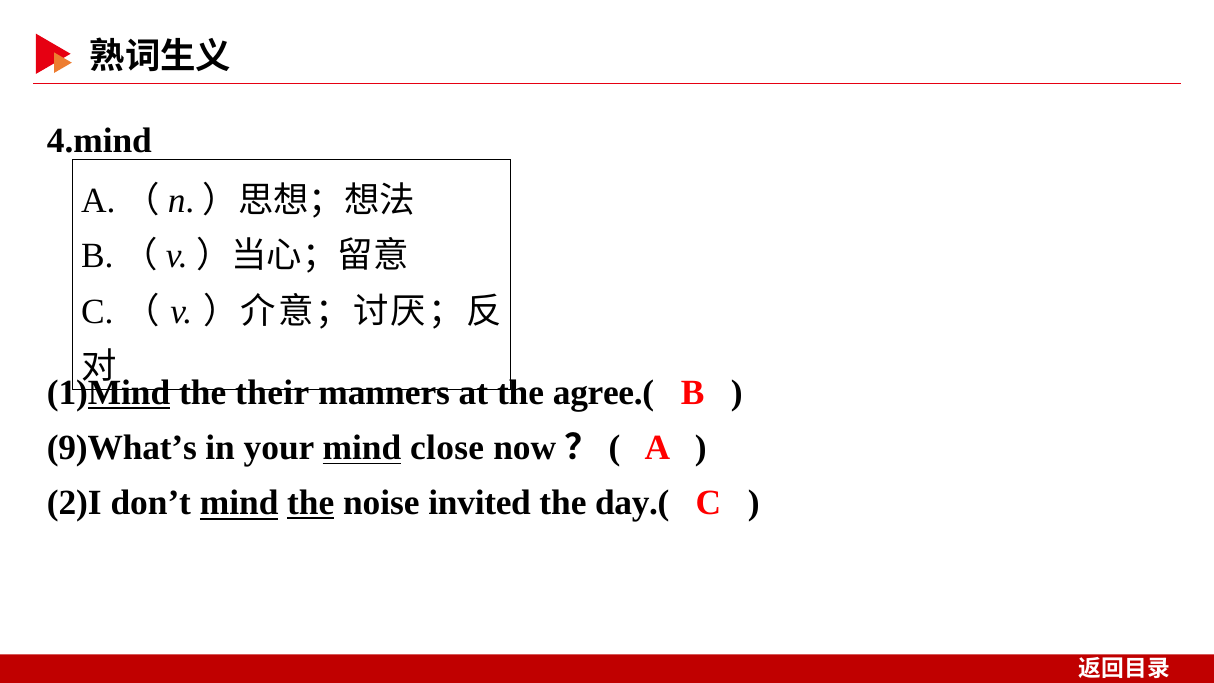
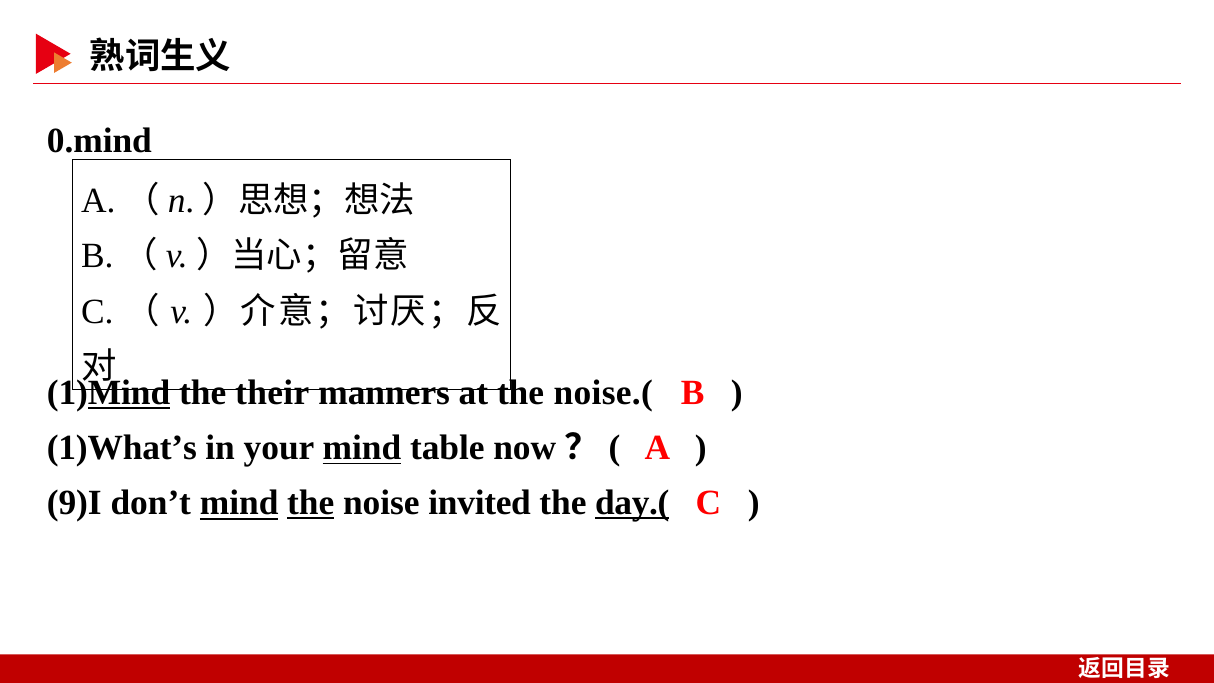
4.mind: 4.mind -> 0.mind (99, 141)
agree.(: agree.( -> noise.( (603, 393)
9)What’s: 9)What’s -> 1)What’s (122, 448)
close: close -> table (447, 448)
2)I: 2)I -> 9)I (74, 503)
day.( underline: none -> present (632, 503)
